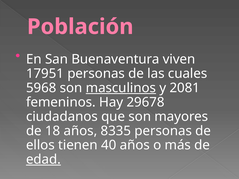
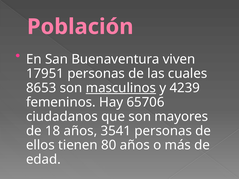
5968: 5968 -> 8653 (41, 88)
2081: 2081 -> 4239 (185, 88)
29678: 29678 -> 65706 (146, 102)
8335: 8335 -> 3541 (116, 131)
40: 40 -> 80 (109, 145)
edad underline: present -> none (43, 160)
